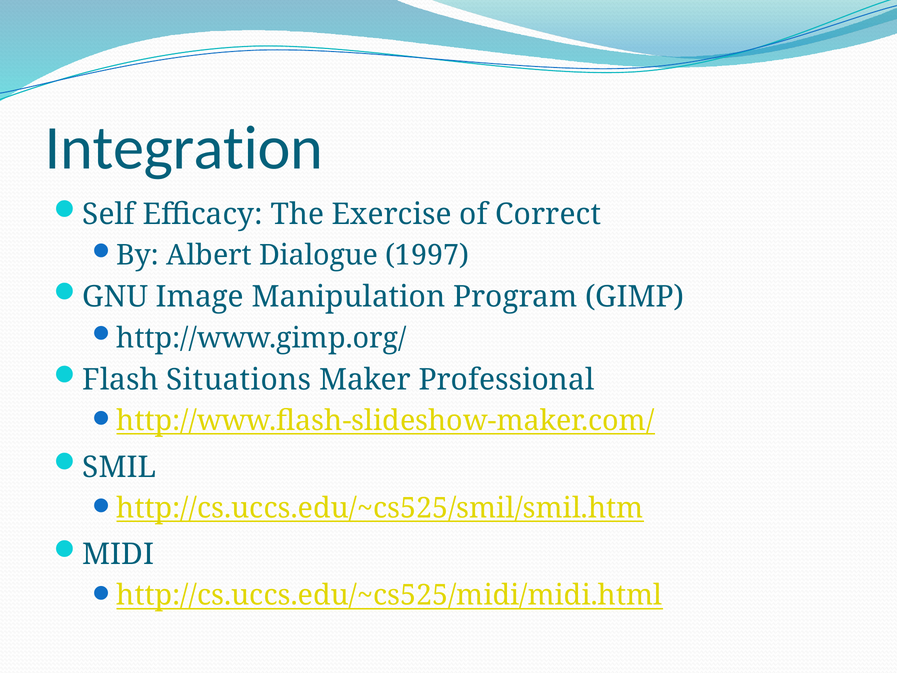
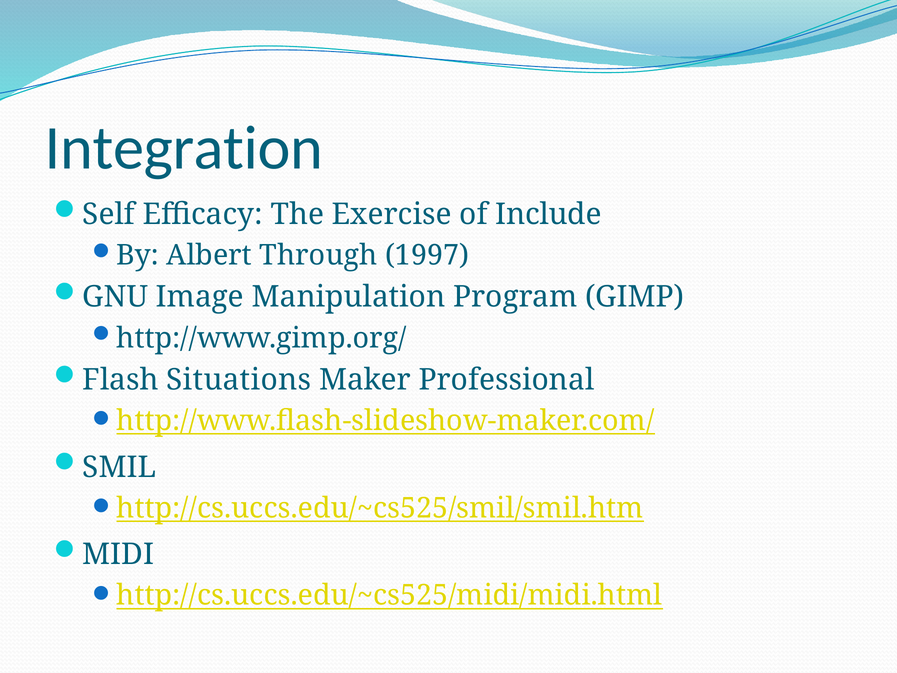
Correct: Correct -> Include (548, 214)
Dialogue: Dialogue -> Through (319, 255)
